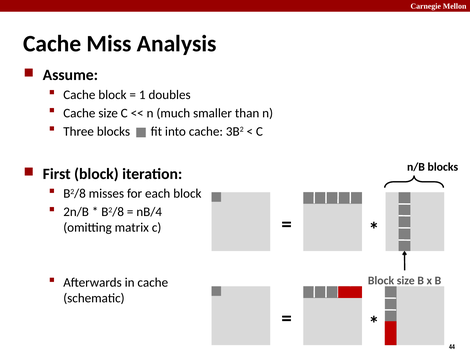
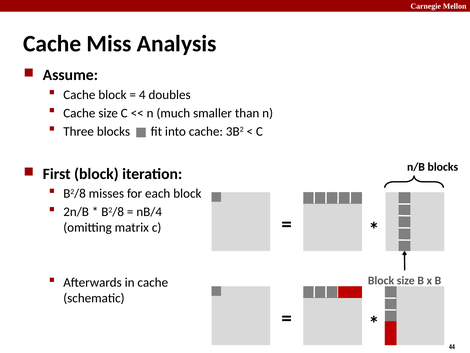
1: 1 -> 4 (142, 95)
